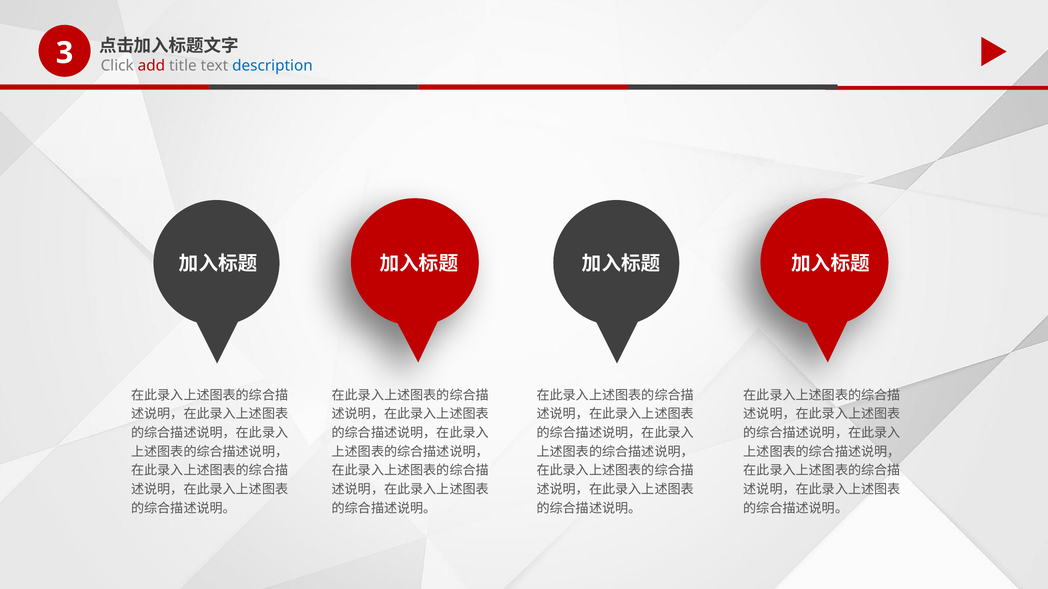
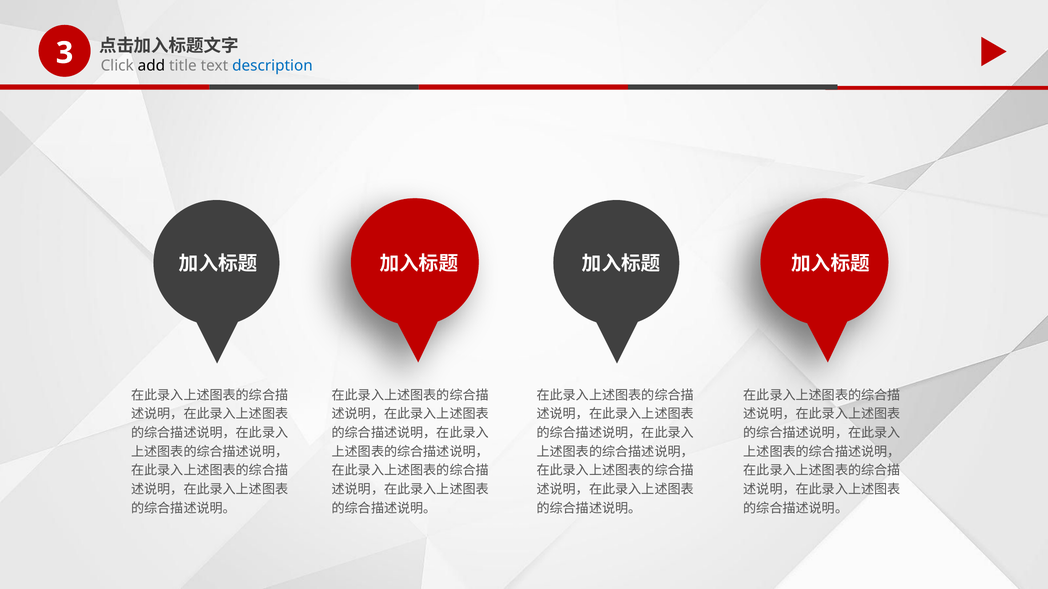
add colour: red -> black (151, 66)
